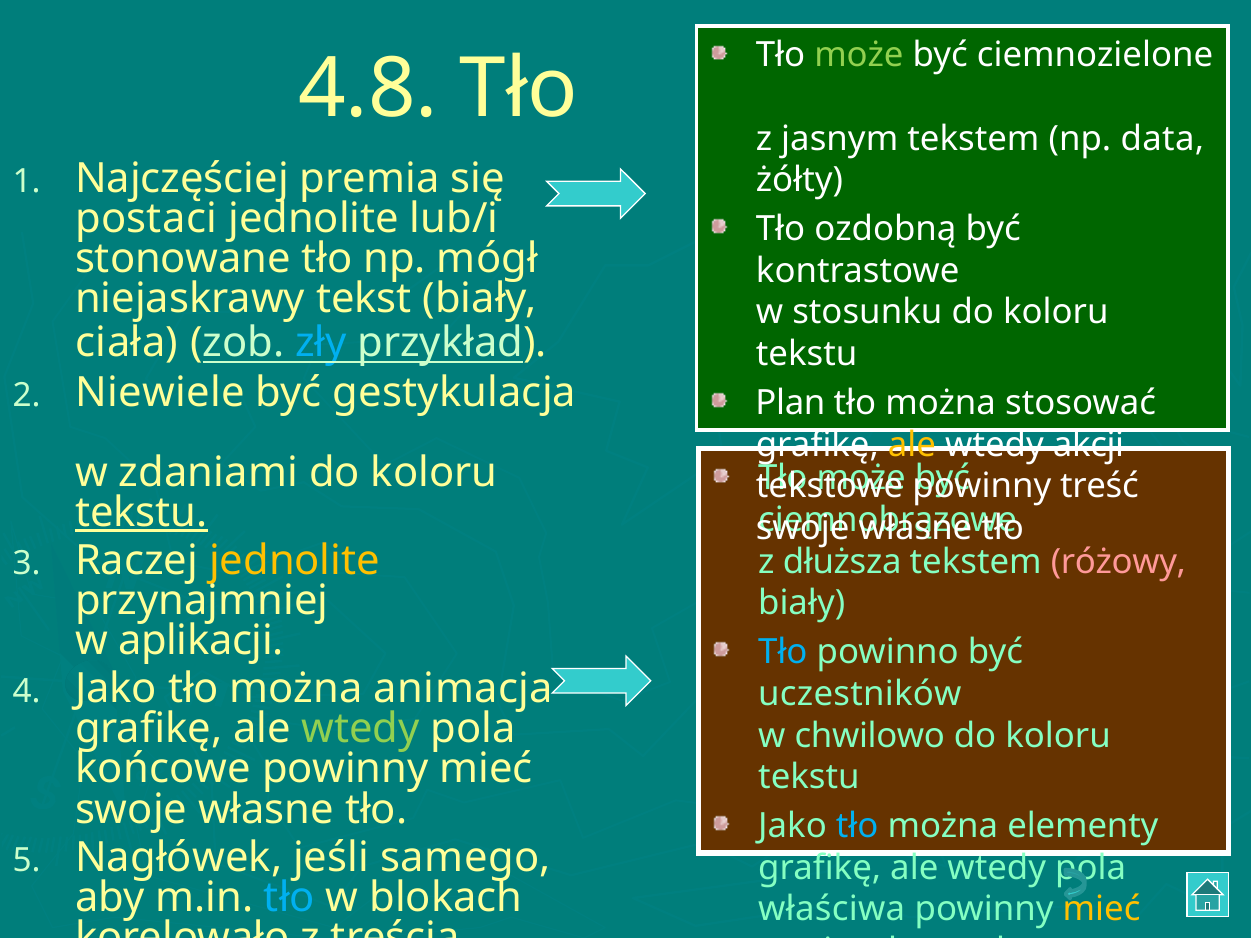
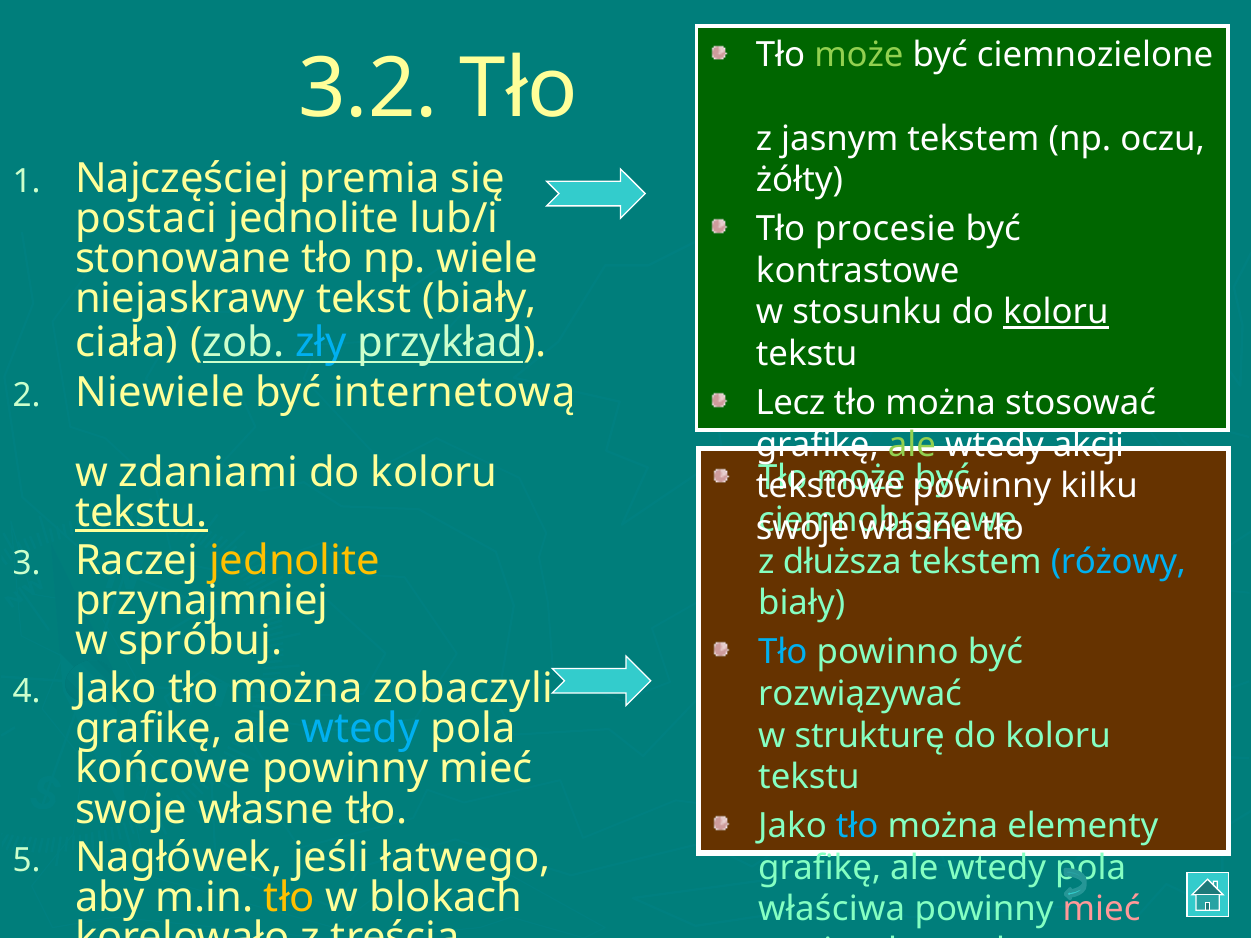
4.8: 4.8 -> 3.2 (368, 89)
data: data -> oczu (1163, 139)
ozdobną: ozdobną -> procesie (885, 229)
mógł: mógł -> wiele (488, 258)
koloru underline: none -> present (1056, 313)
gestykulacja: gestykulacja -> internetową (454, 392)
Plan: Plan -> Lecz (790, 403)
ale colour: yellow -> light green (912, 445)
treść: treść -> kilku (1099, 486)
różowy colour: pink -> light blue (1118, 562)
aplikacji: aplikacji -> spróbuj (201, 641)
animacja: animacja -> zobaczyli (464, 689)
uczestników: uczestników -> rozwiązywać (860, 694)
wtedy colour: light green -> light blue (361, 729)
chwilowo: chwilowo -> strukturę (870, 736)
samego: samego -> łatwego (466, 858)
tło colour: light blue -> yellow (289, 898)
mieć colour: yellow -> pink (1102, 910)
